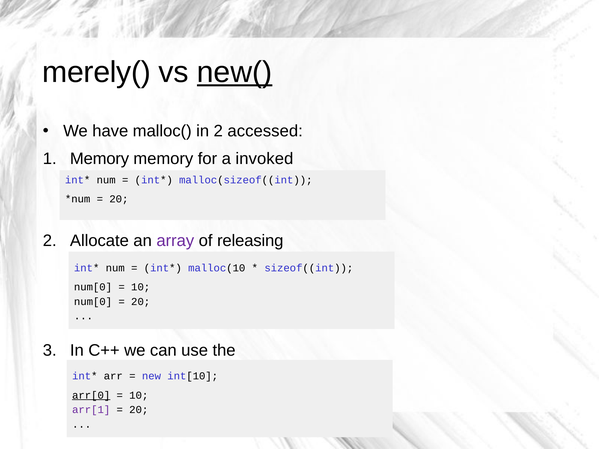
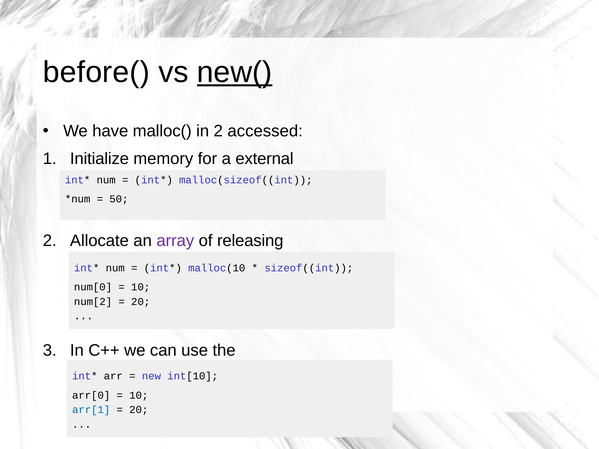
merely(: merely( -> before( (96, 72)
Memory: Memory -> Initialize (99, 159)
invoked: invoked -> external (265, 159)
20: 20 -> 50 (119, 199)
num[0: num[0 -> num[2 (93, 302)
arr[0 underline: present -> none (91, 395)
arr[1 colour: purple -> blue (91, 410)
